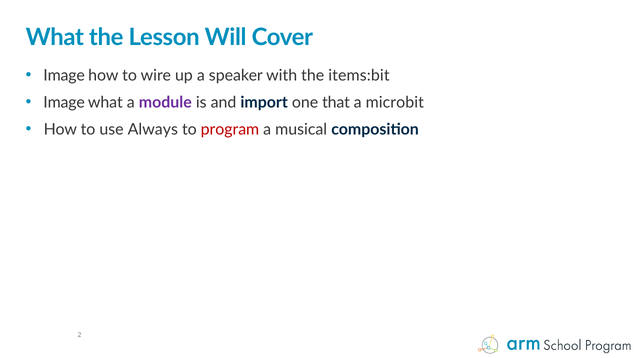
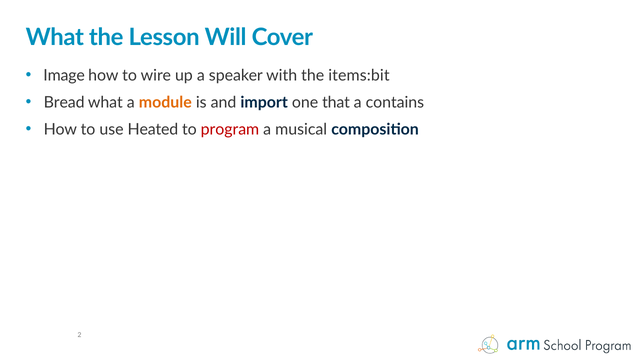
Image: Image -> Bread (64, 102)
module colour: purple -> orange (165, 102)
microbit: microbit -> contains (395, 102)
Always: Always -> Heated (153, 129)
